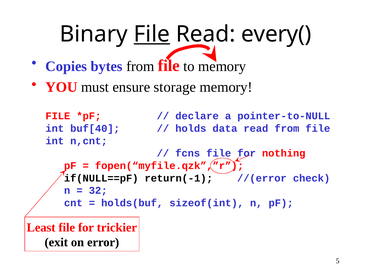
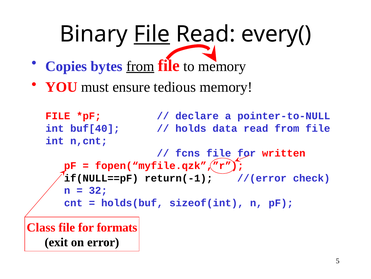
from underline: none -> present (140, 66)
storage: storage -> tedious (175, 87)
nothing: nothing -> written (284, 153)
Least: Least -> Class (41, 227)
trickier: trickier -> formats (117, 227)
